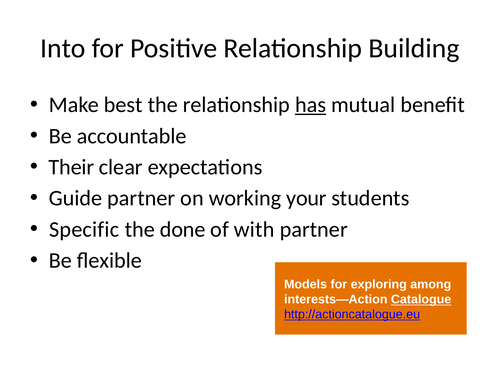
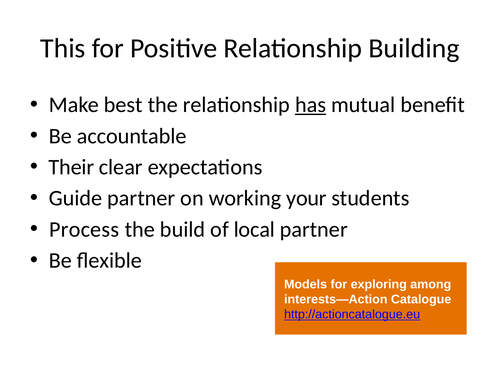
Into: Into -> This (63, 48)
Specific: Specific -> Process (84, 229)
done: done -> build (183, 229)
with: with -> local (254, 229)
Catalogue underline: present -> none (421, 300)
